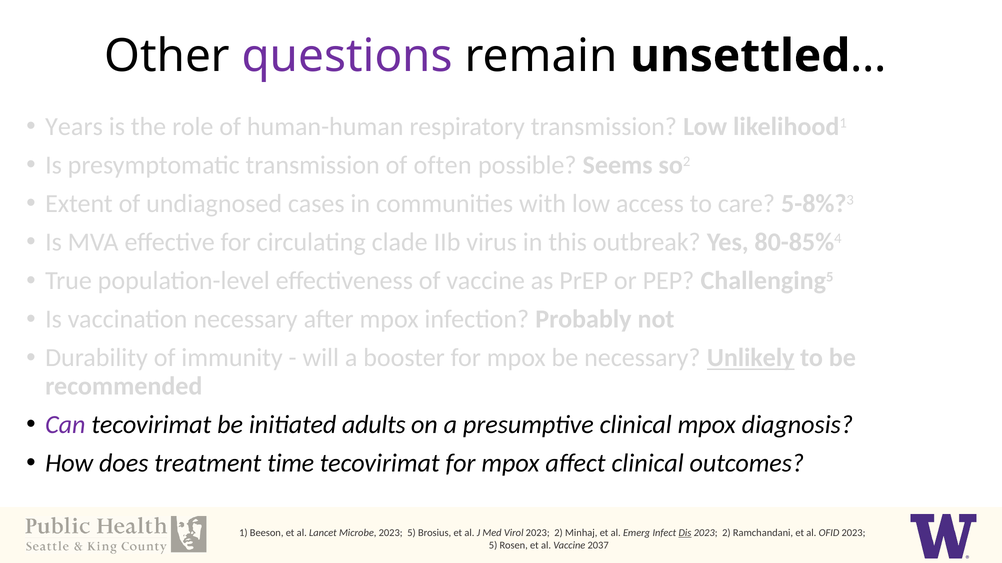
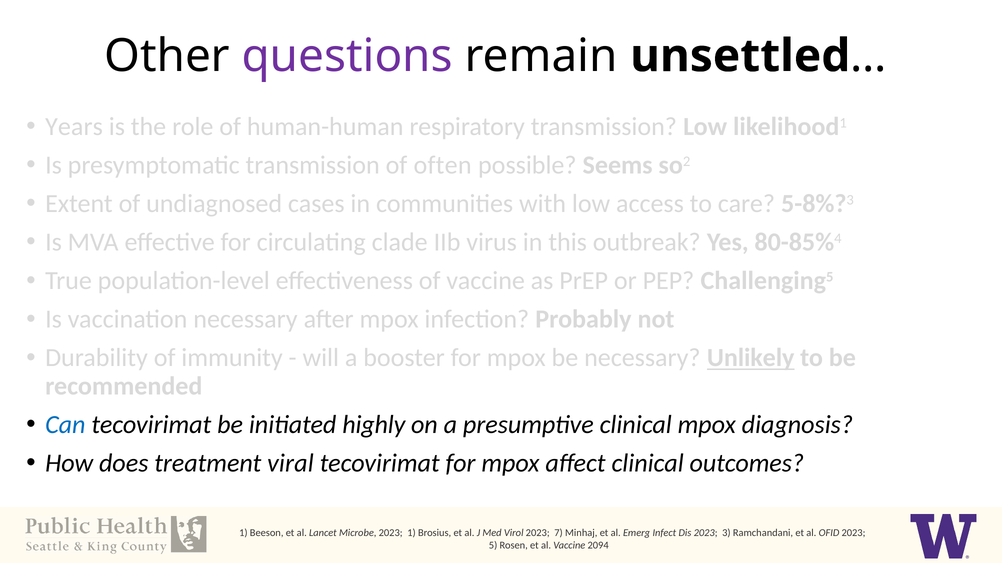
Can colour: purple -> blue (65, 425)
adults: adults -> highly (374, 425)
time: time -> viral (290, 464)
Microbe 2023 5: 5 -> 1 (411, 533)
Virol 2023 2: 2 -> 7 (559, 533)
Dis underline: present -> none (685, 533)
2: 2 -> 3 (726, 533)
2037: 2037 -> 2094 (598, 546)
